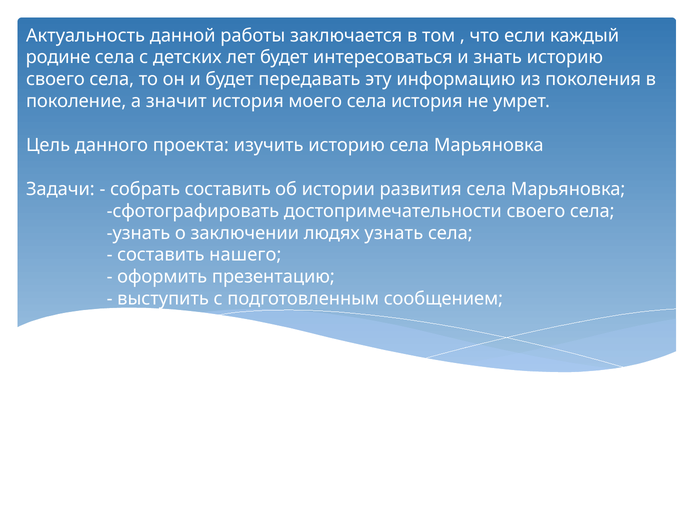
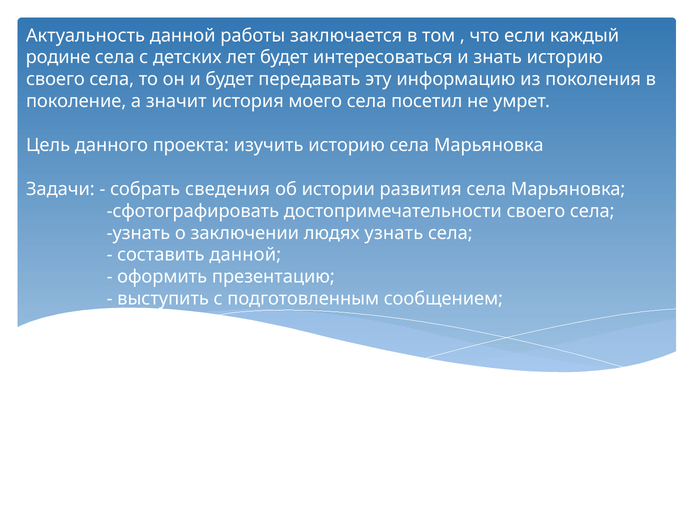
села история: история -> посетил (427, 101)
собрать составить: составить -> сведения (228, 189)
составить нашего: нашего -> данной (245, 255)
